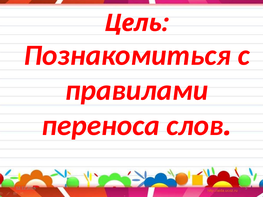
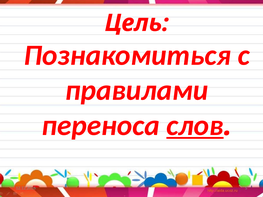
слов underline: none -> present (195, 126)
